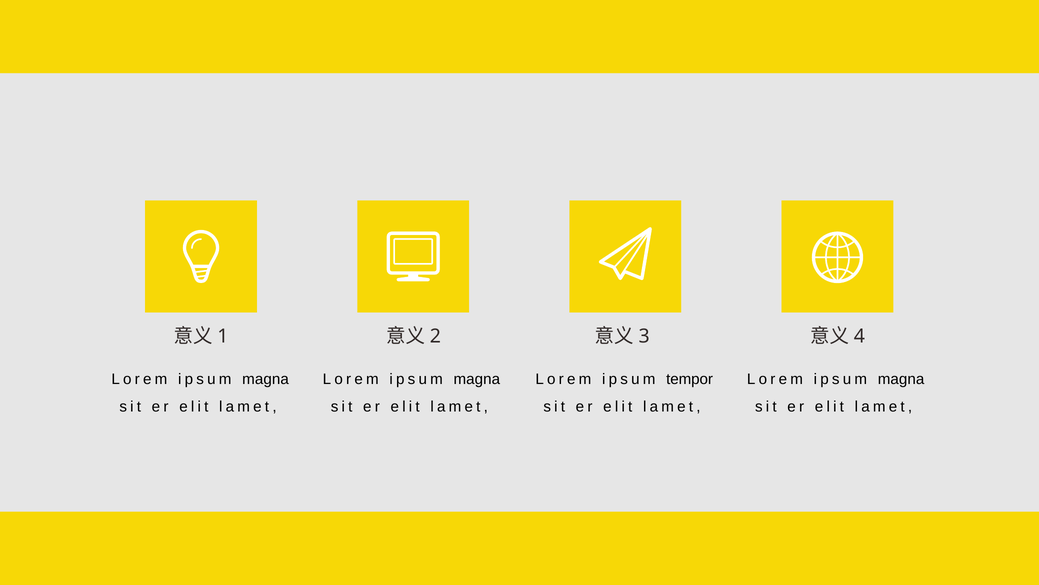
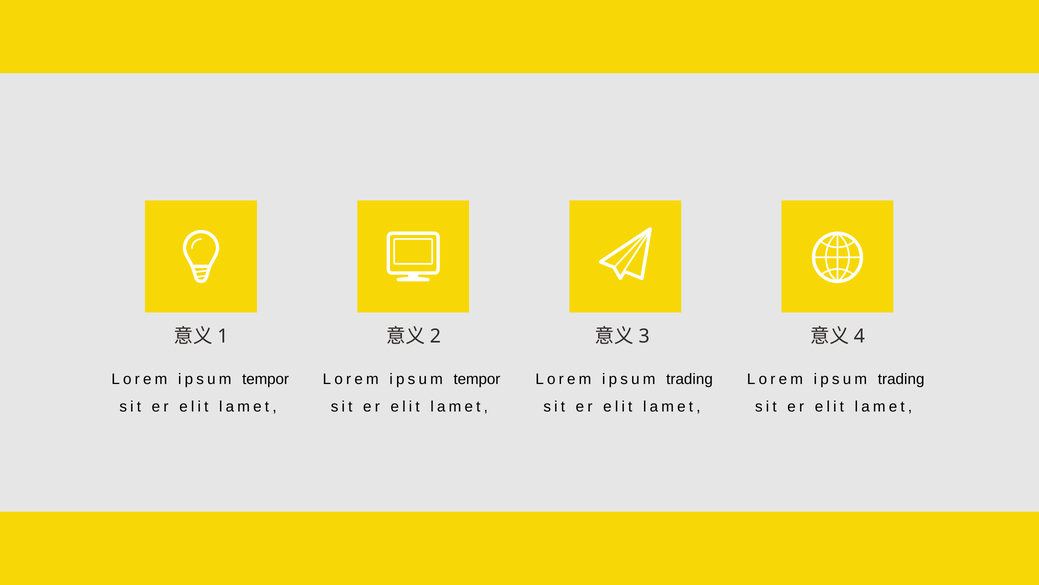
magna: magna -> tempor (266, 379)
magna: magna -> tempor (477, 379)
tempor: tempor -> trading (689, 379)
magna: magna -> trading (901, 379)
